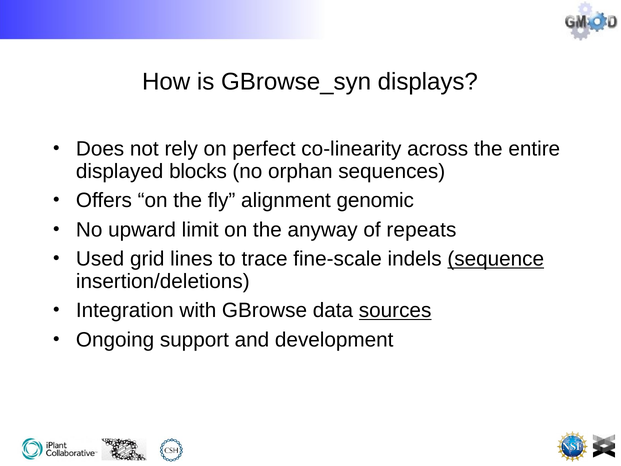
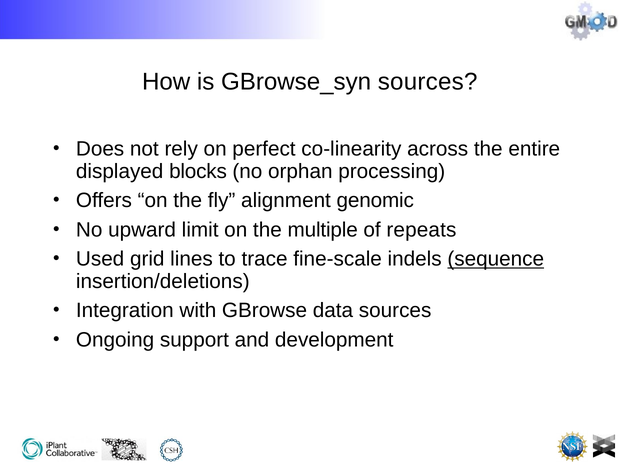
GBrowse_syn displays: displays -> sources (428, 82)
sequences: sequences -> processing (392, 171)
anyway: anyway -> multiple (323, 230)
sources underline: present -> none (395, 310)
